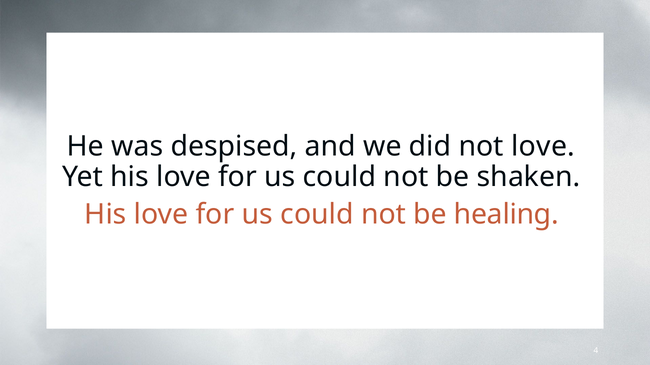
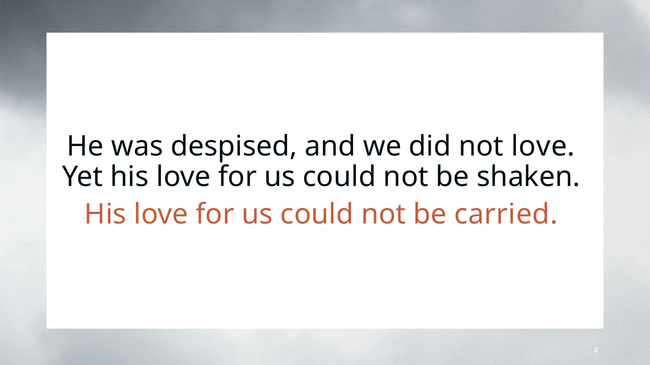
healing: healing -> carried (506, 215)
